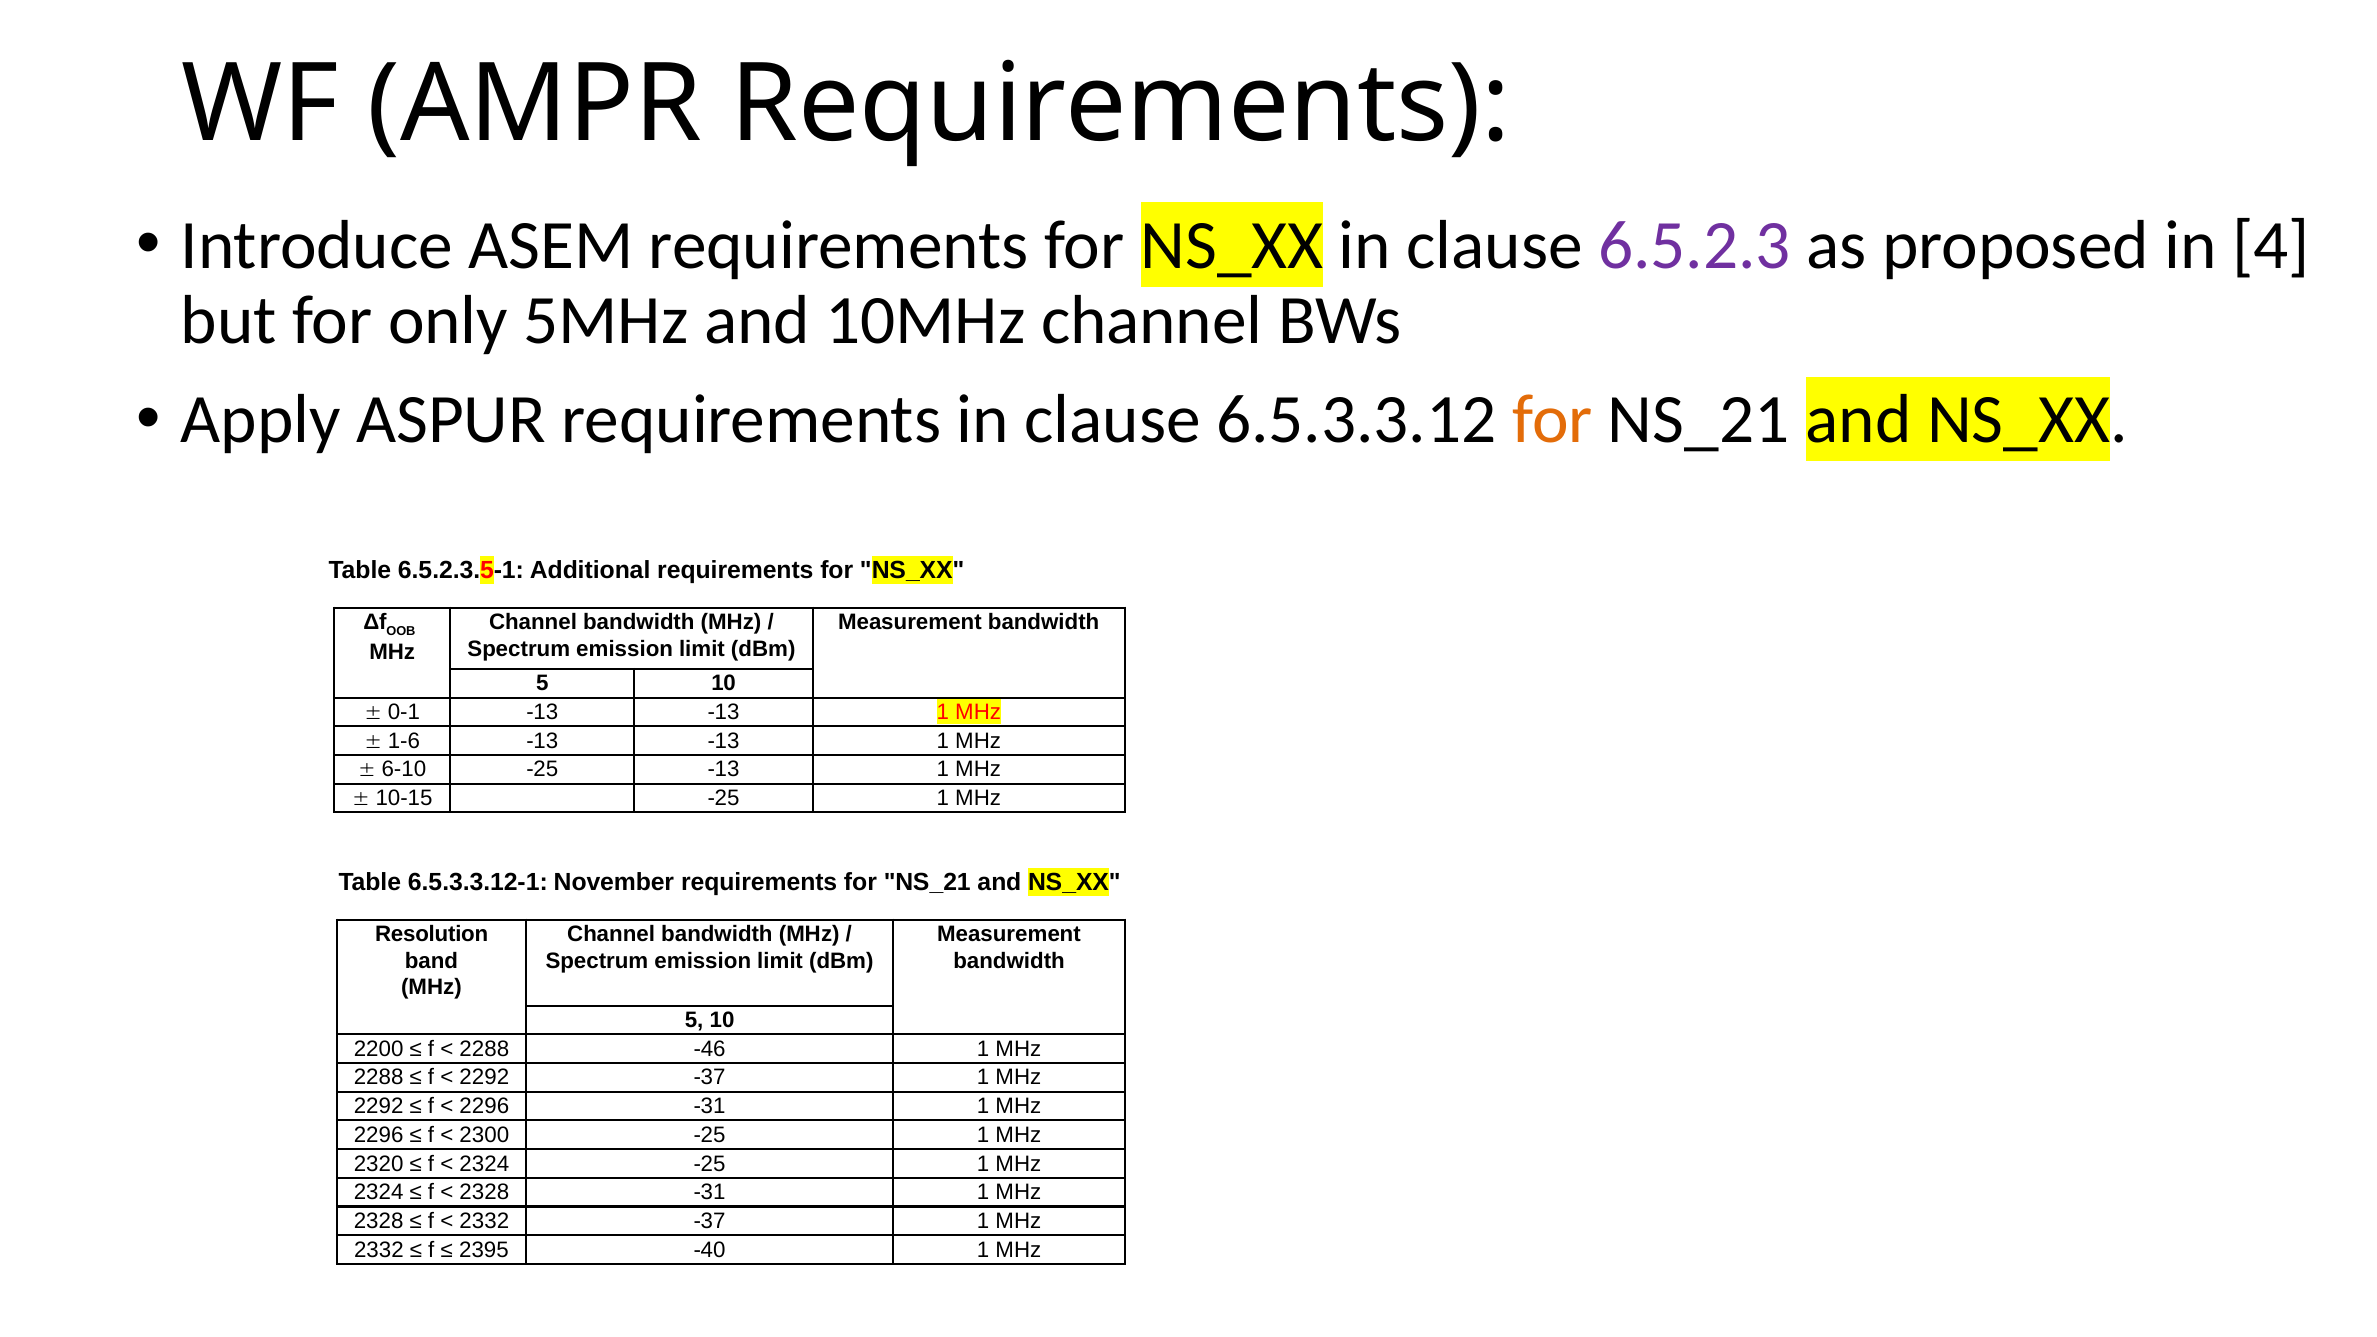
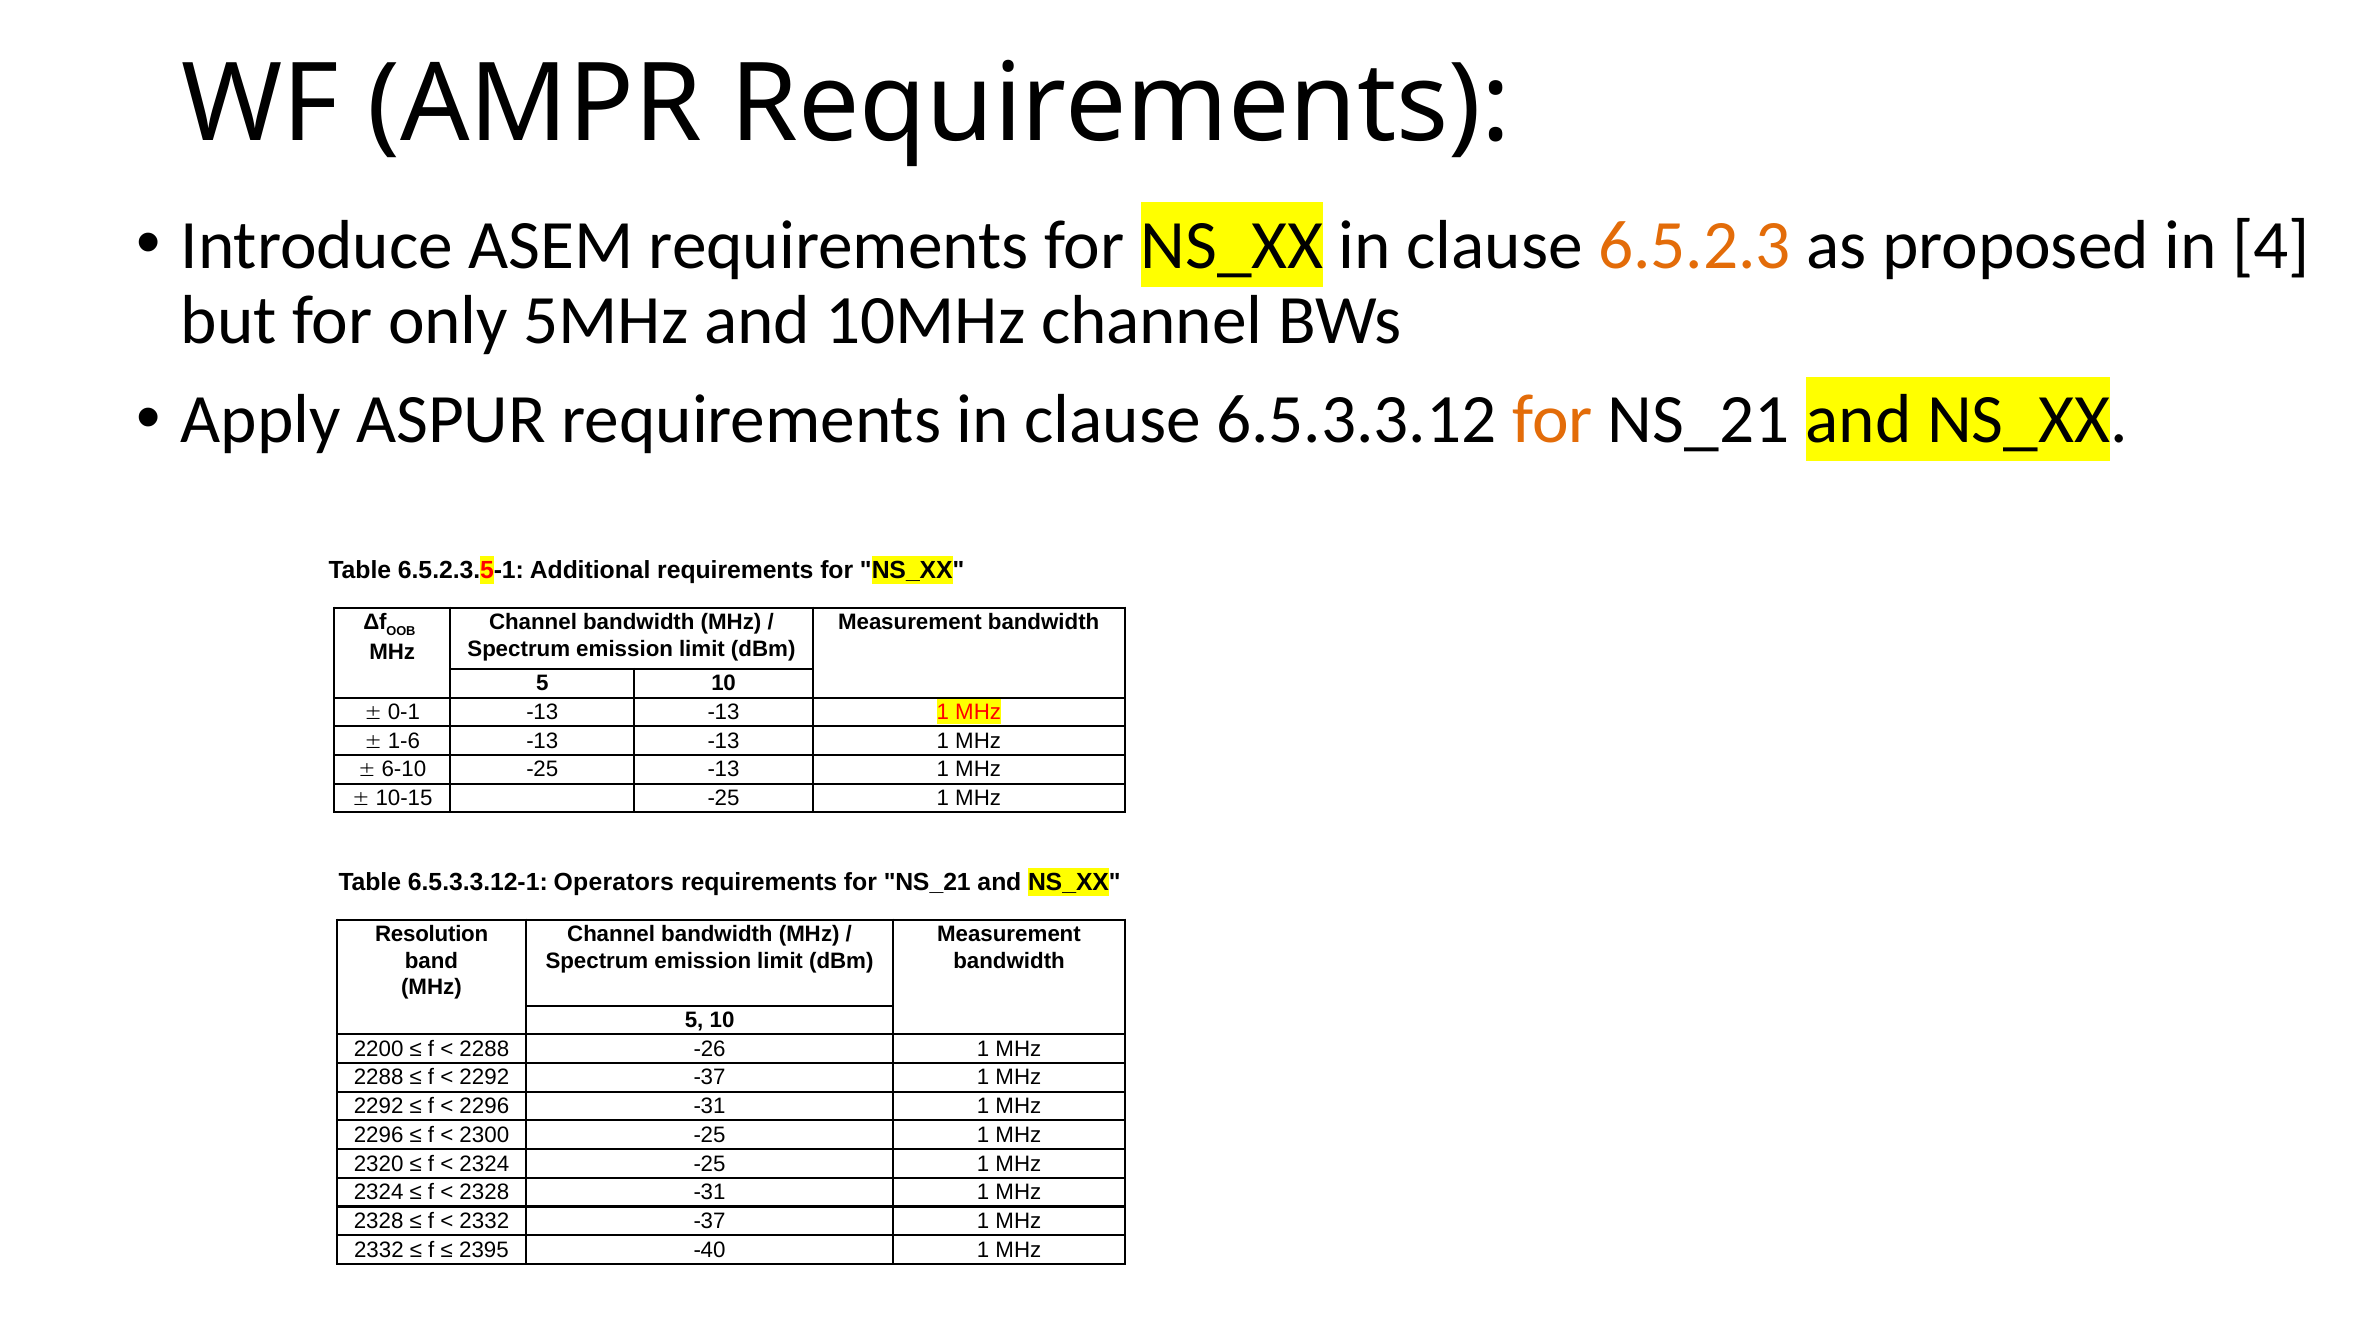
6.5.2.3 colour: purple -> orange (1695, 245)
November: November -> Operators (614, 883)
-46: -46 -> -26 (710, 1049)
